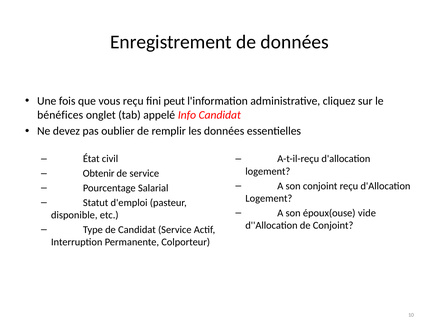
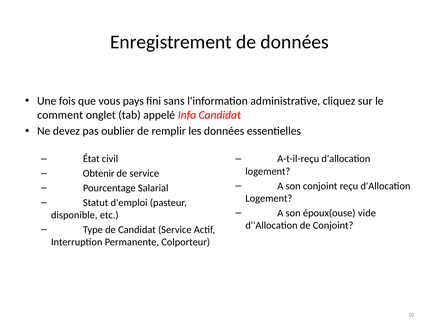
vous reçu: reçu -> pays (133, 101)
peut: peut -> sans (174, 101)
bénéfices: bénéfices -> comment (60, 115)
